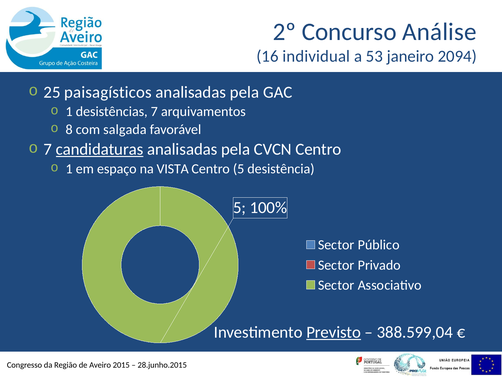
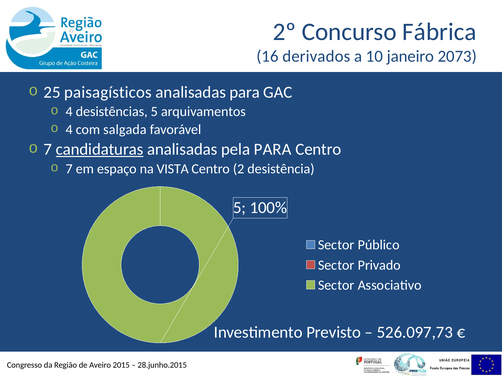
Análise: Análise -> Fábrica (439, 32)
individual: individual -> derivados (316, 56)
53: 53 -> 10 (374, 56)
2094: 2094 -> 2073 (457, 56)
pela: pela -> para (245, 92)
1: 1 -> 4 (69, 111)
desistências 7: 7 -> 5 (154, 111)
8: 8 -> 4 (69, 129)
pela CVCN: CVCN -> PARA (273, 149)
1: 1 -> 7 (69, 169)
Centro 5: 5 -> 2 (239, 169)
Previsto underline: present -> none (334, 332)
388.599,04: 388.599,04 -> 526.097,73 (415, 332)
